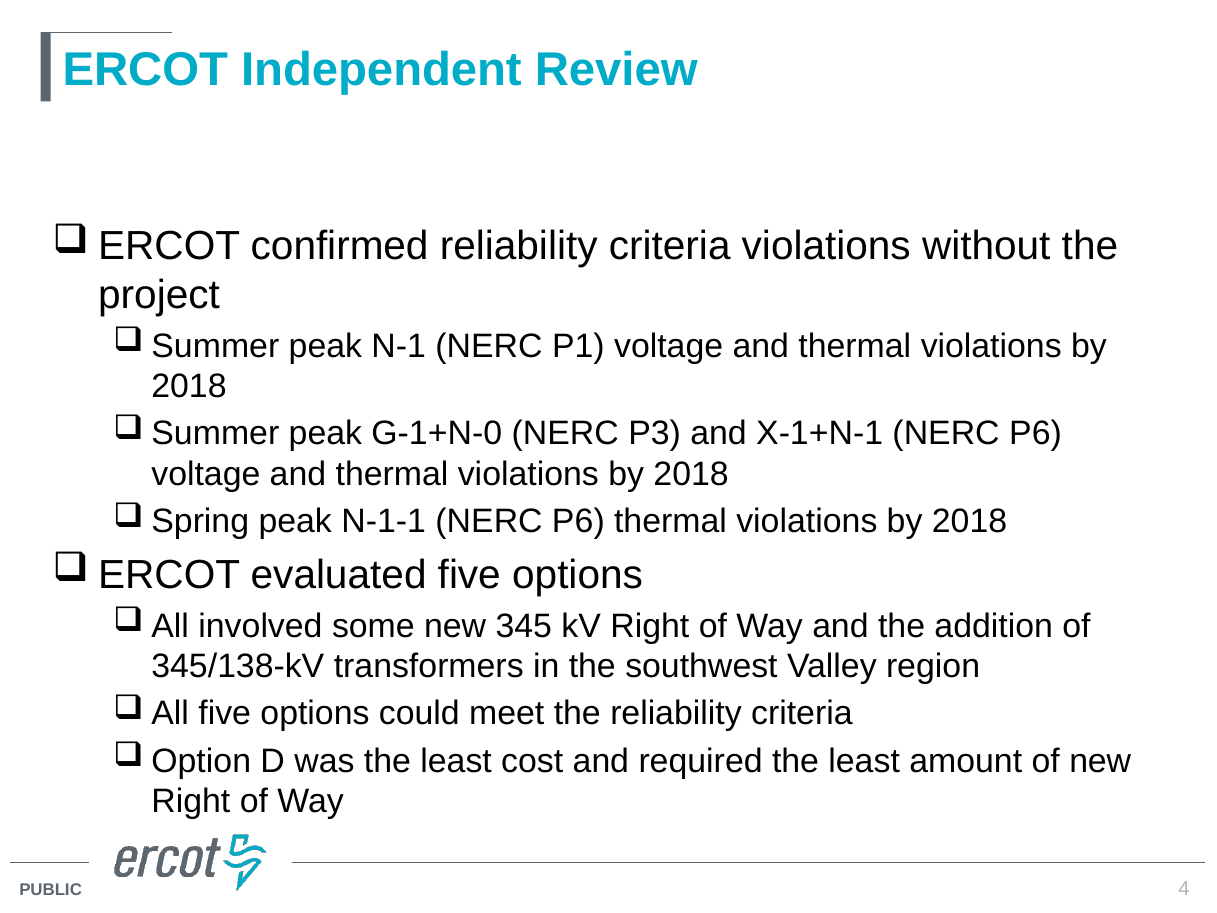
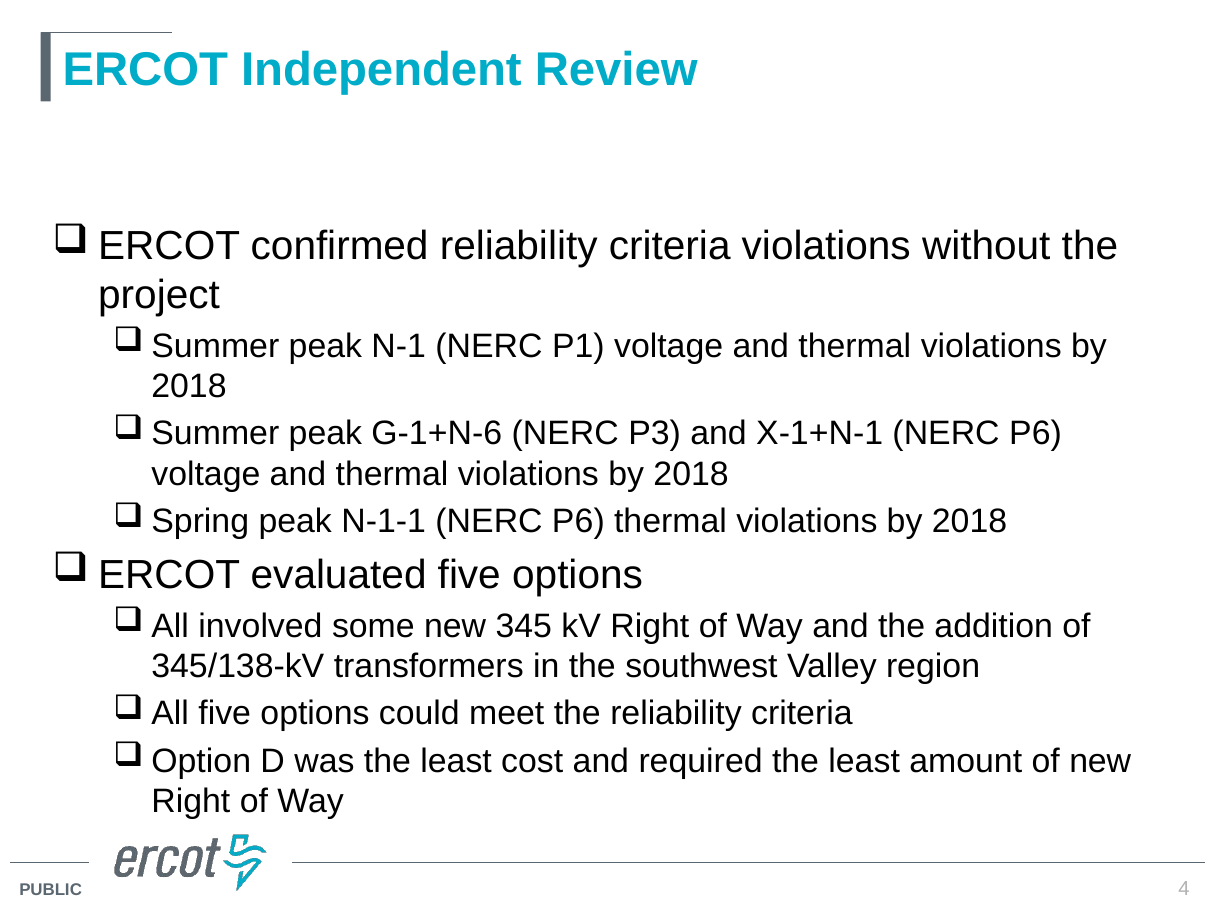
G-1+N-0: G-1+N-0 -> G-1+N-6 (437, 434)
